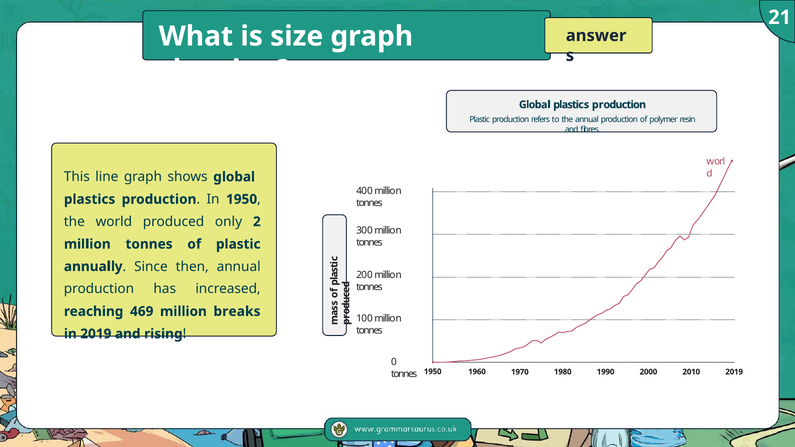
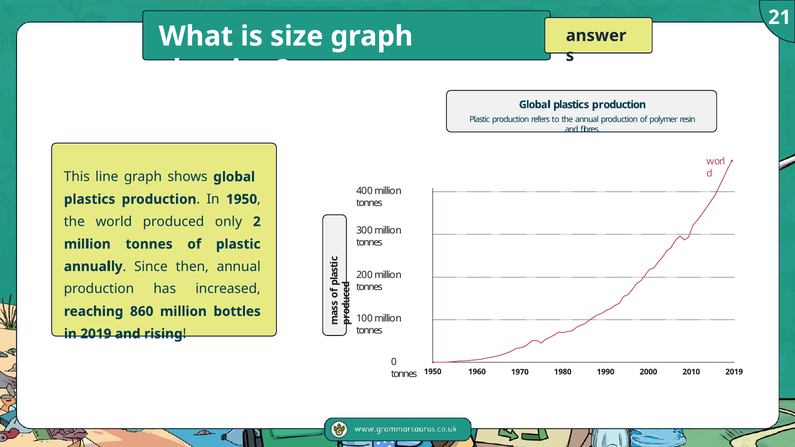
469: 469 -> 860 (142, 312)
breaks: breaks -> bottles (237, 312)
